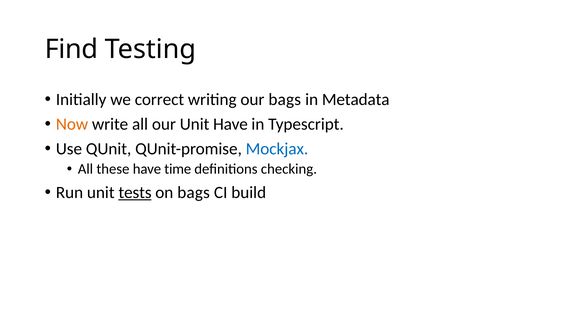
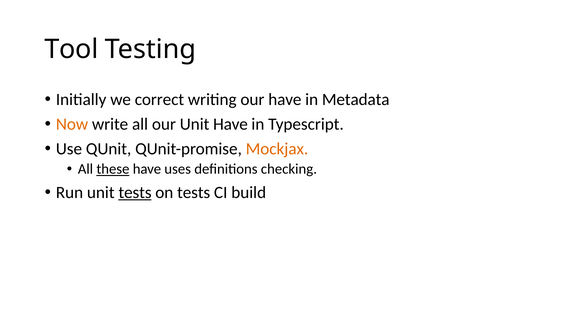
Find: Find -> Tool (71, 49)
our bags: bags -> have (285, 99)
Mockjax colour: blue -> orange (277, 149)
these underline: none -> present (113, 169)
time: time -> uses (178, 169)
on bags: bags -> tests (194, 192)
